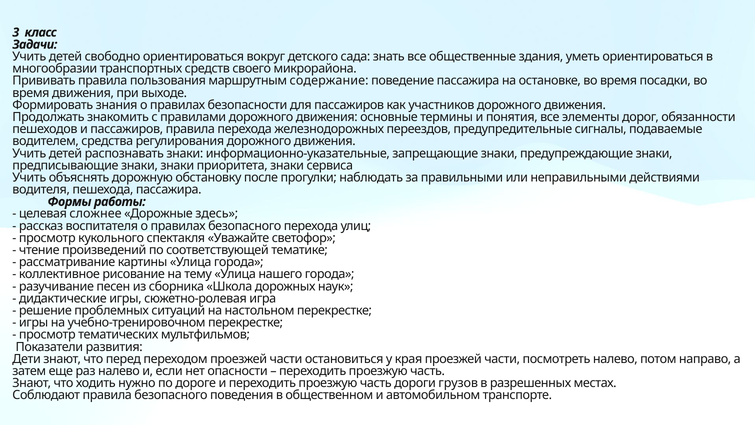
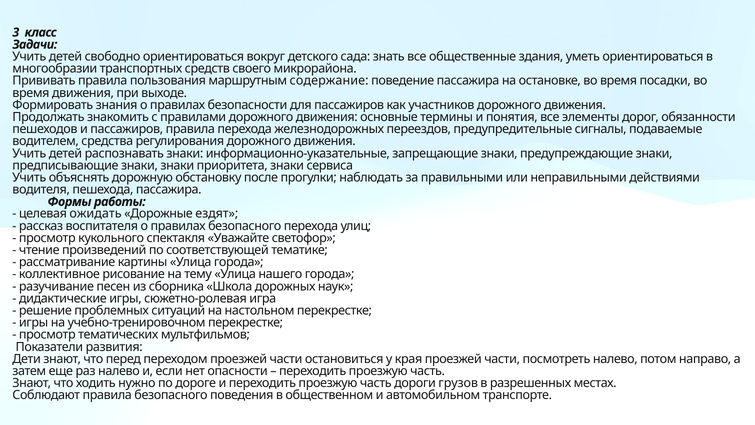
сложнее: сложнее -> ожидать (96, 214)
здесь: здесь -> ездят (217, 214)
